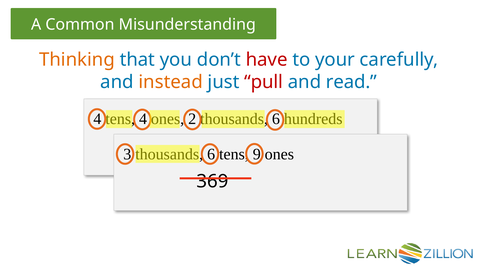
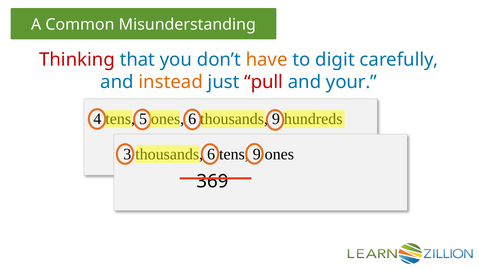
Thinking colour: orange -> red (77, 60)
have colour: red -> orange (267, 60)
your: your -> digit (335, 60)
read: read -> your (351, 82)
4: 4 -> 5 (143, 119)
2: 2 -> 6 (192, 119)
6: 6 -> 9 (276, 119)
